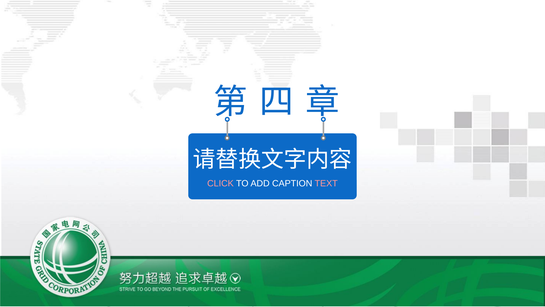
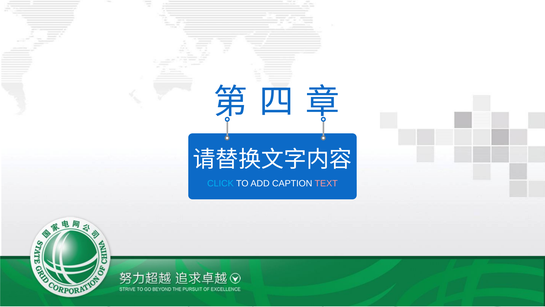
CLICK colour: pink -> light blue (220, 183)
